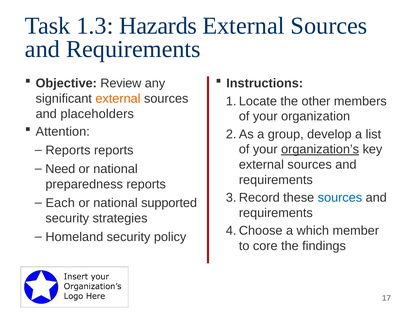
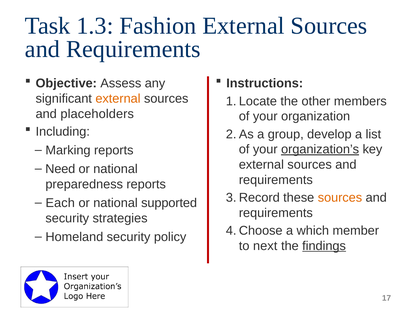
Hazards: Hazards -> Fashion (158, 26)
Review: Review -> Assess (121, 83)
Attention: Attention -> Including (63, 132)
Reports: Reports -> Marking (68, 150)
sources colour: blue -> orange (340, 198)
core: core -> next (265, 246)
findings underline: none -> present (324, 246)
